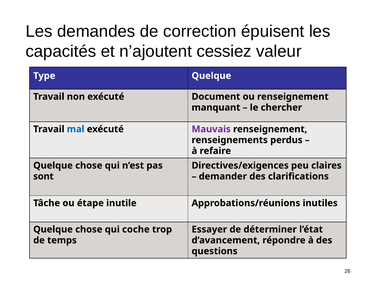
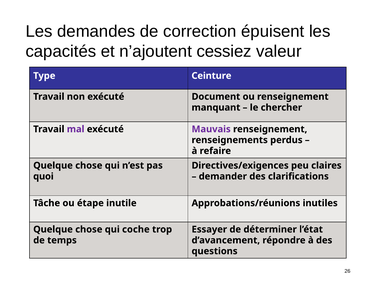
Type Quelque: Quelque -> Ceinture (211, 76)
mal colour: blue -> purple (76, 129)
sont: sont -> quoi (43, 176)
